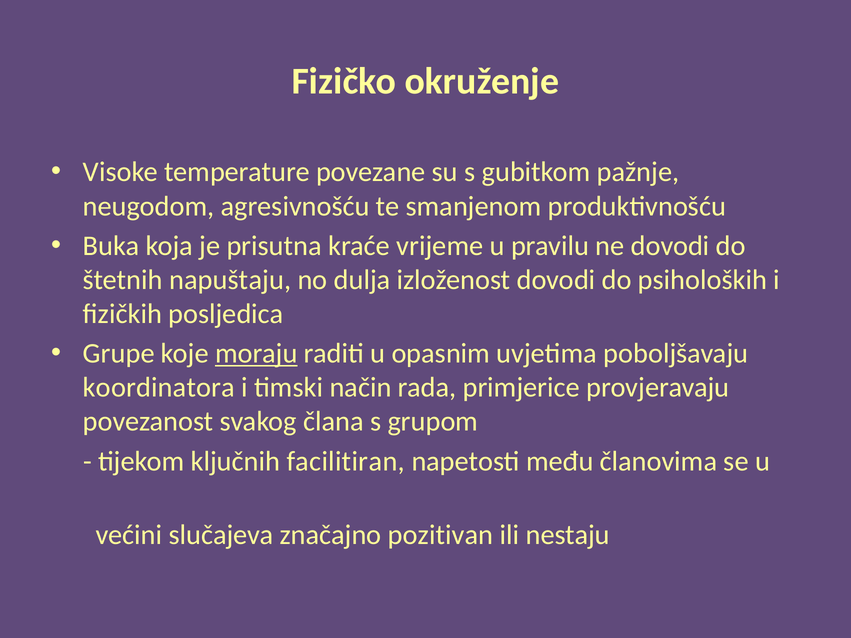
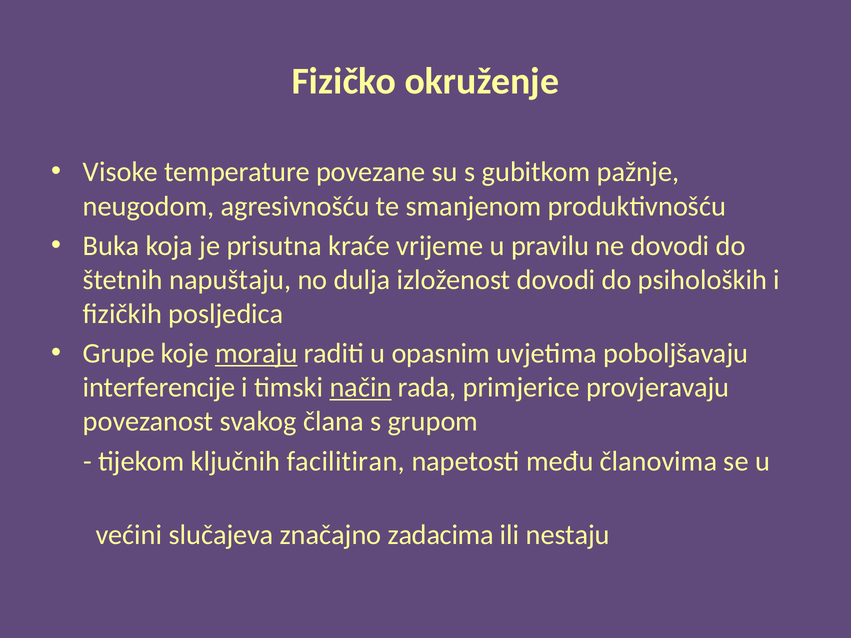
koordinatora: koordinatora -> interferencije (159, 388)
način underline: none -> present (360, 388)
pozitivan: pozitivan -> zadacima (441, 535)
